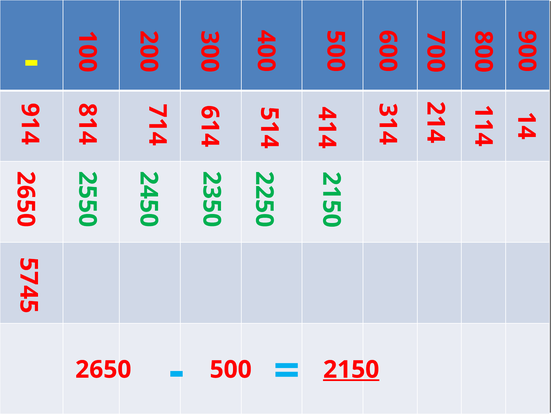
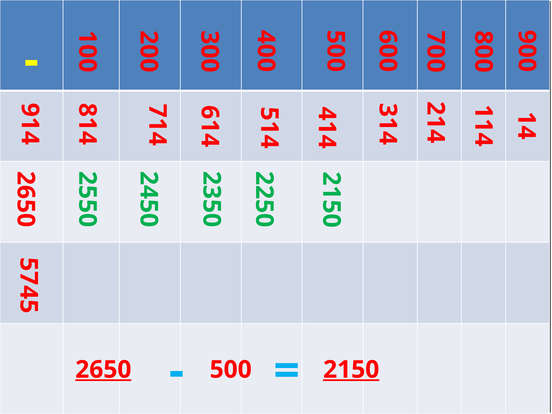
2650 underline: none -> present (103, 370)
